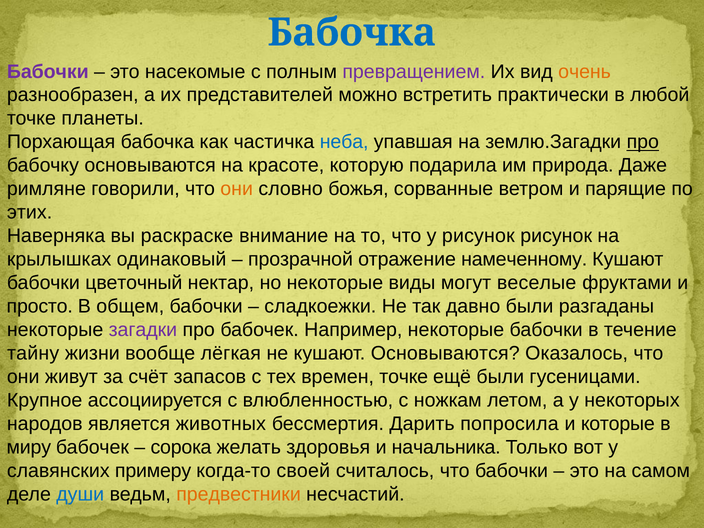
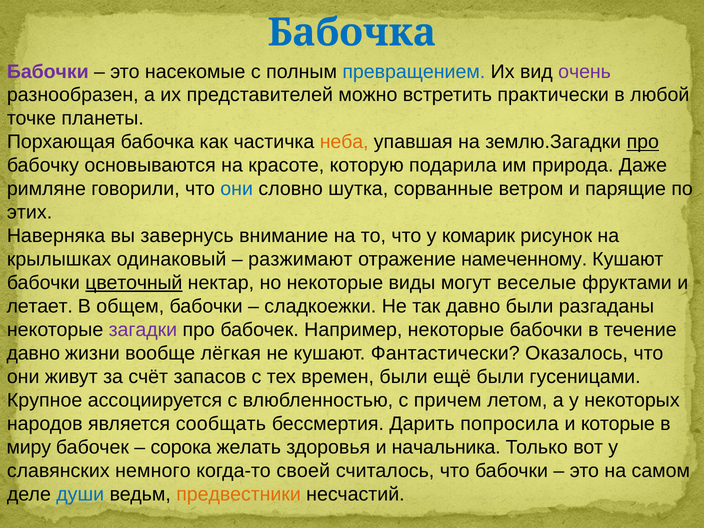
превращением colour: purple -> blue (414, 72)
очень colour: orange -> purple (585, 72)
неба colour: blue -> orange (344, 142)
они colour: orange -> blue (237, 189)
божья: божья -> шутка (358, 189)
раскраске: раскраске -> завернусь (187, 236)
у рисунок: рисунок -> комарик (479, 236)
прозрачной: прозрачной -> разжимают (300, 259)
цветочный underline: none -> present (134, 283)
просто: просто -> летает (40, 306)
тайну: тайну -> давно (33, 353)
кушают Основываются: Основываются -> Фантастически (445, 353)
времен точке: точке -> были (404, 377)
ножкам: ножкам -> причем (448, 400)
животных: животных -> сообщать (221, 424)
примеру: примеру -> немного (153, 471)
